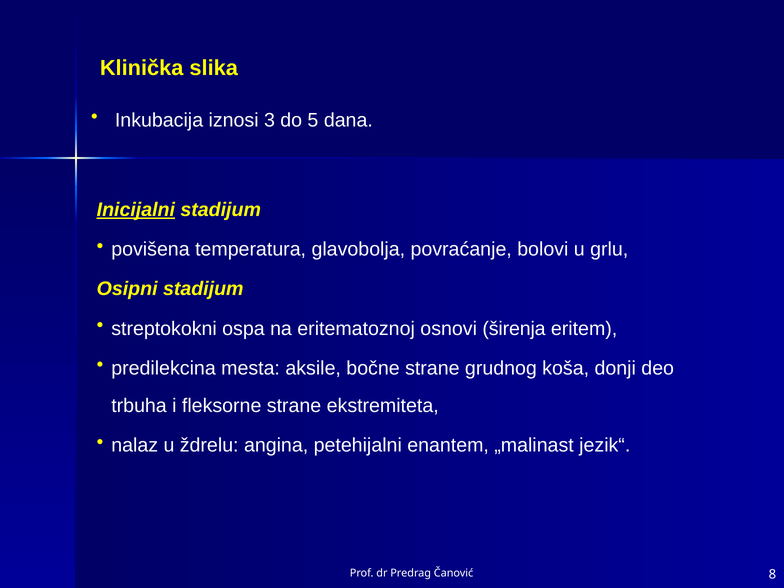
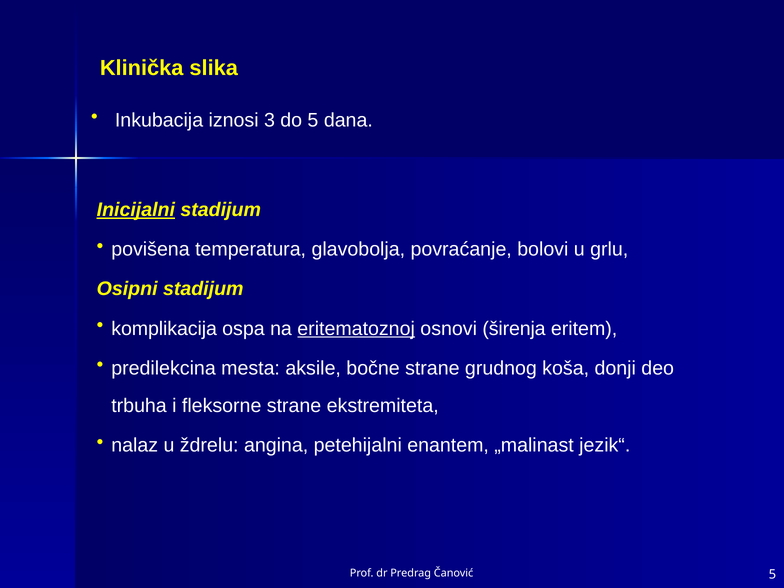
streptokokni: streptokokni -> komplikacija (164, 329)
eritematoznoj underline: none -> present (356, 329)
Čanović 8: 8 -> 5 (772, 575)
